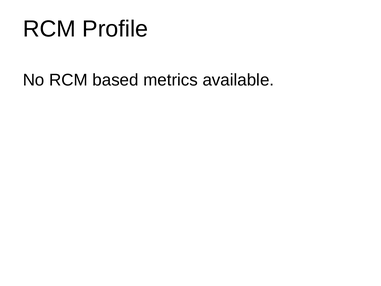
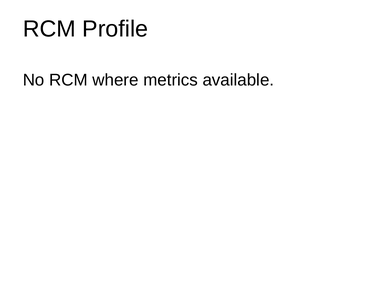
based: based -> where (115, 80)
